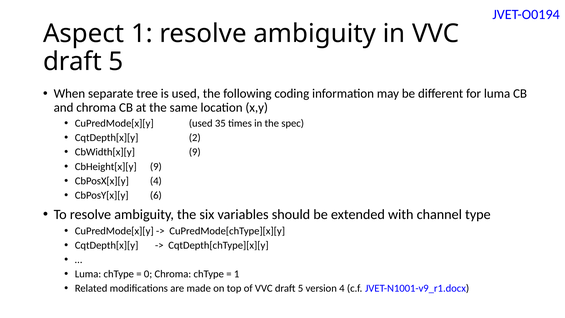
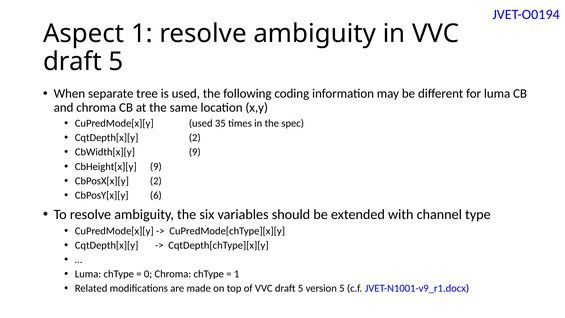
CbPosX[x][y 4: 4 -> 2 (156, 181)
version 4: 4 -> 5 (342, 288)
